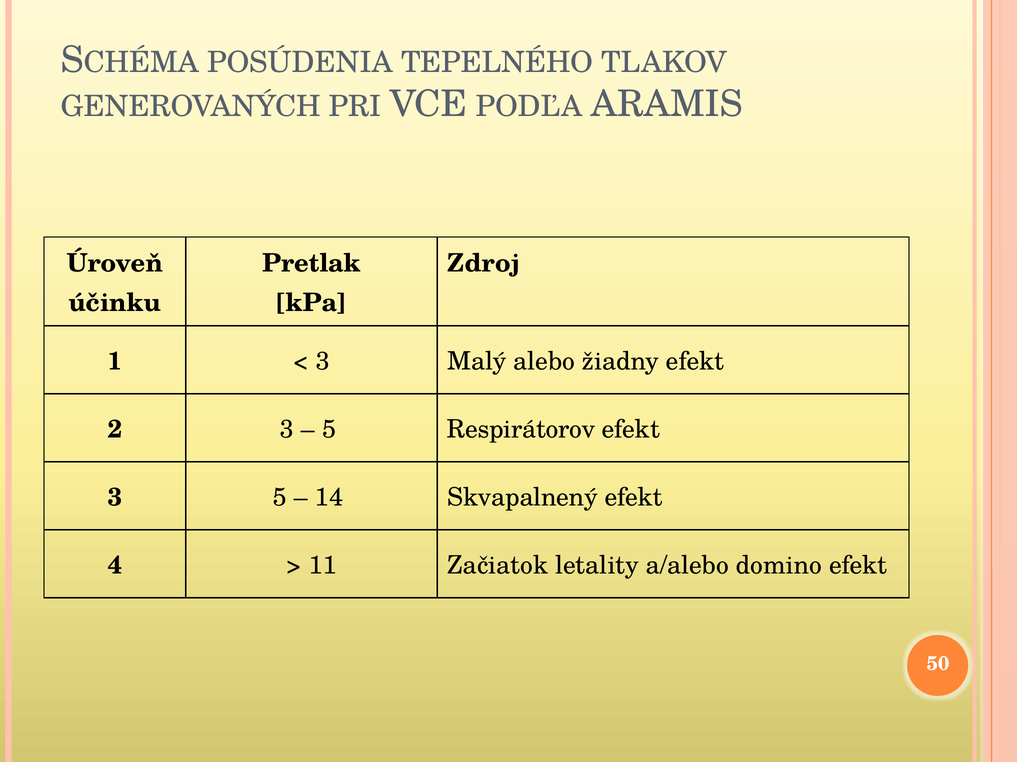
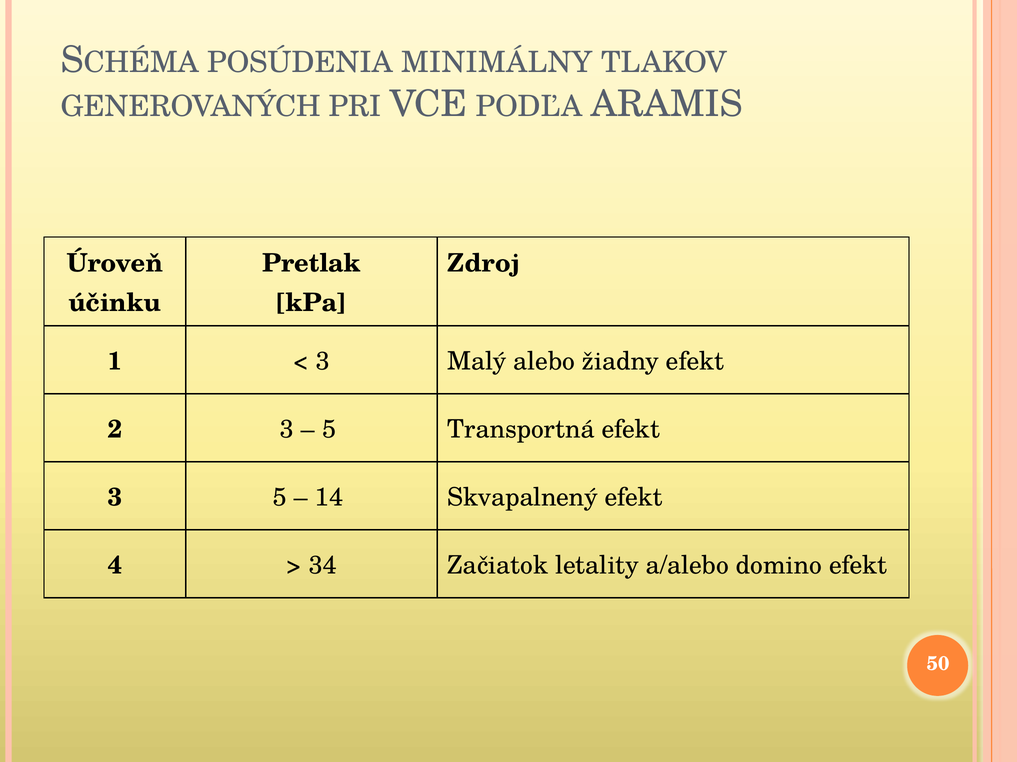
TEPELNÉHO: TEPELNÉHO -> MINIMÁLNY (497, 63)
Respirátorov: Respirátorov -> Transportná (521, 430)
11: 11 -> 34 (323, 566)
